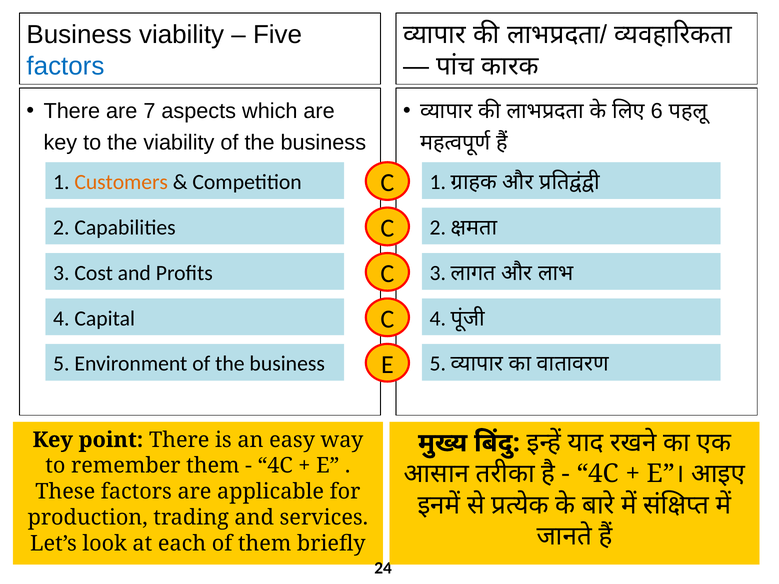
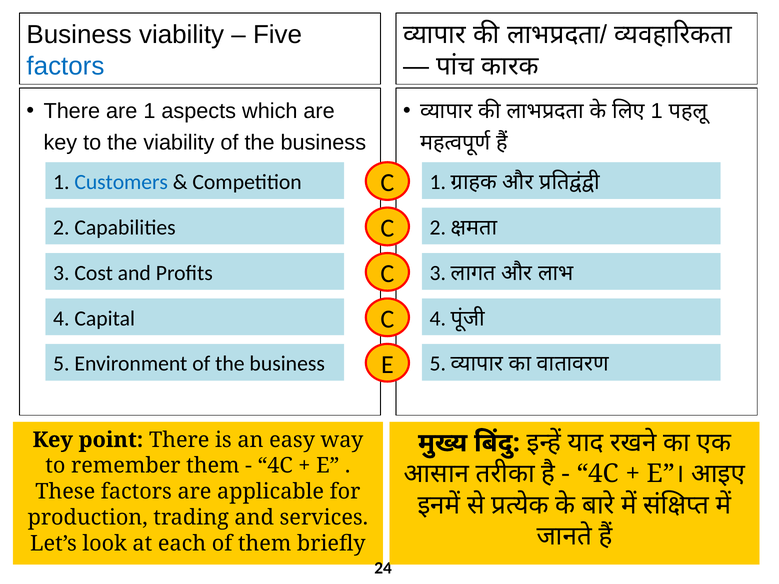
are 7: 7 -> 1 (149, 111)
6: 6 -> 1 (657, 111)
Customers colour: orange -> blue (121, 182)
